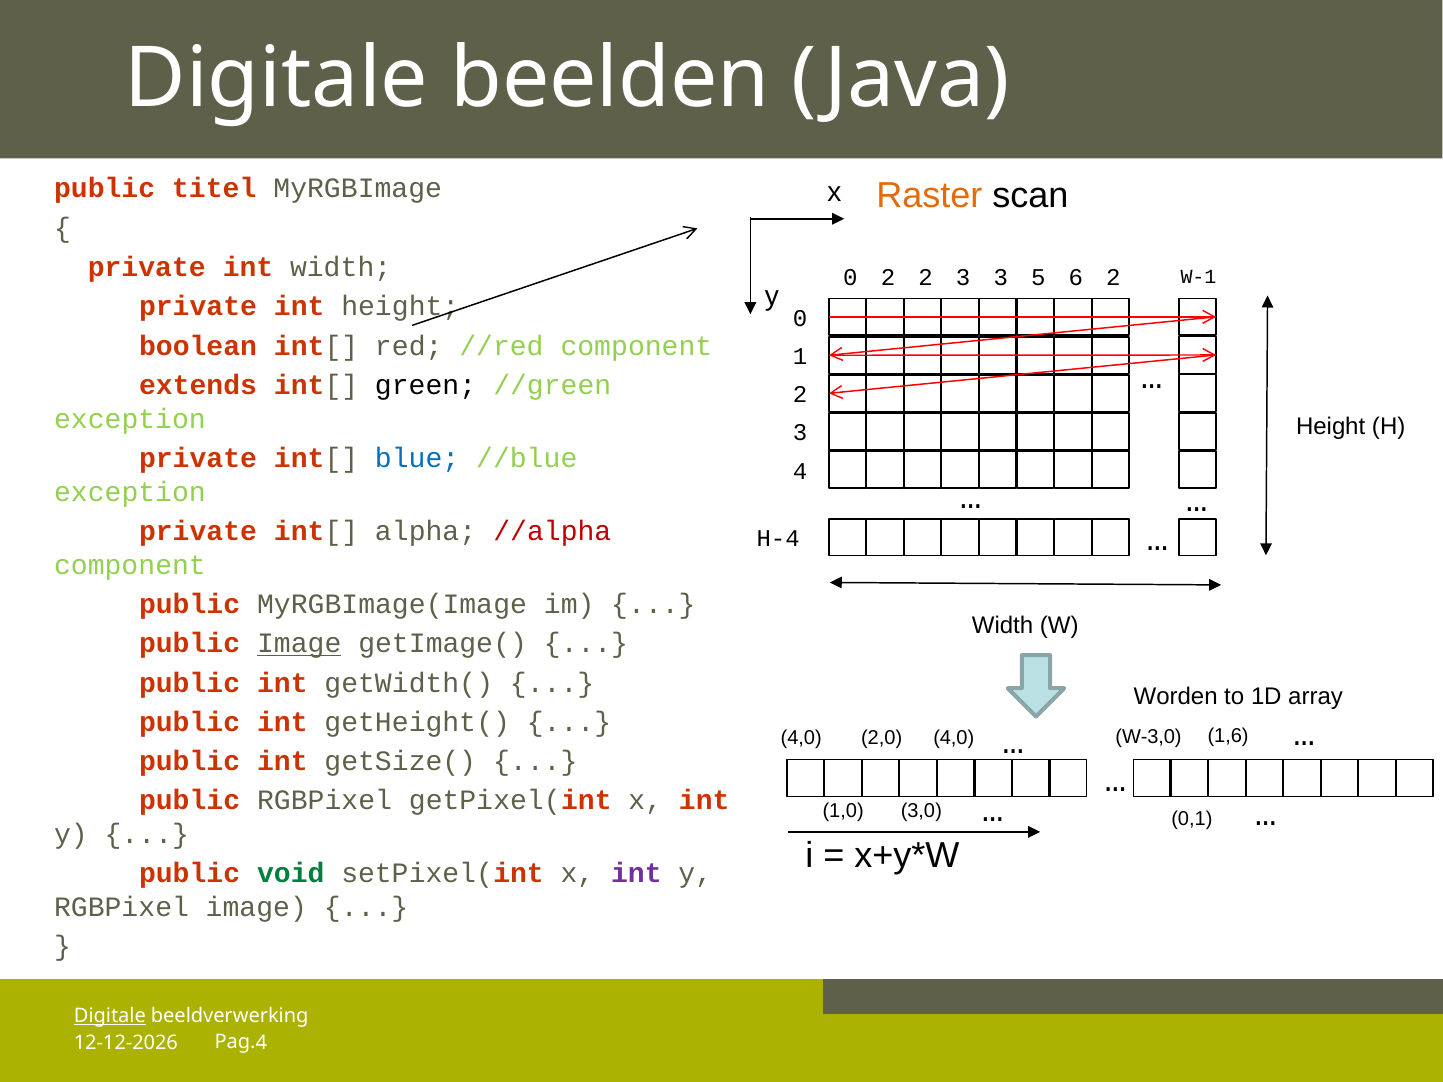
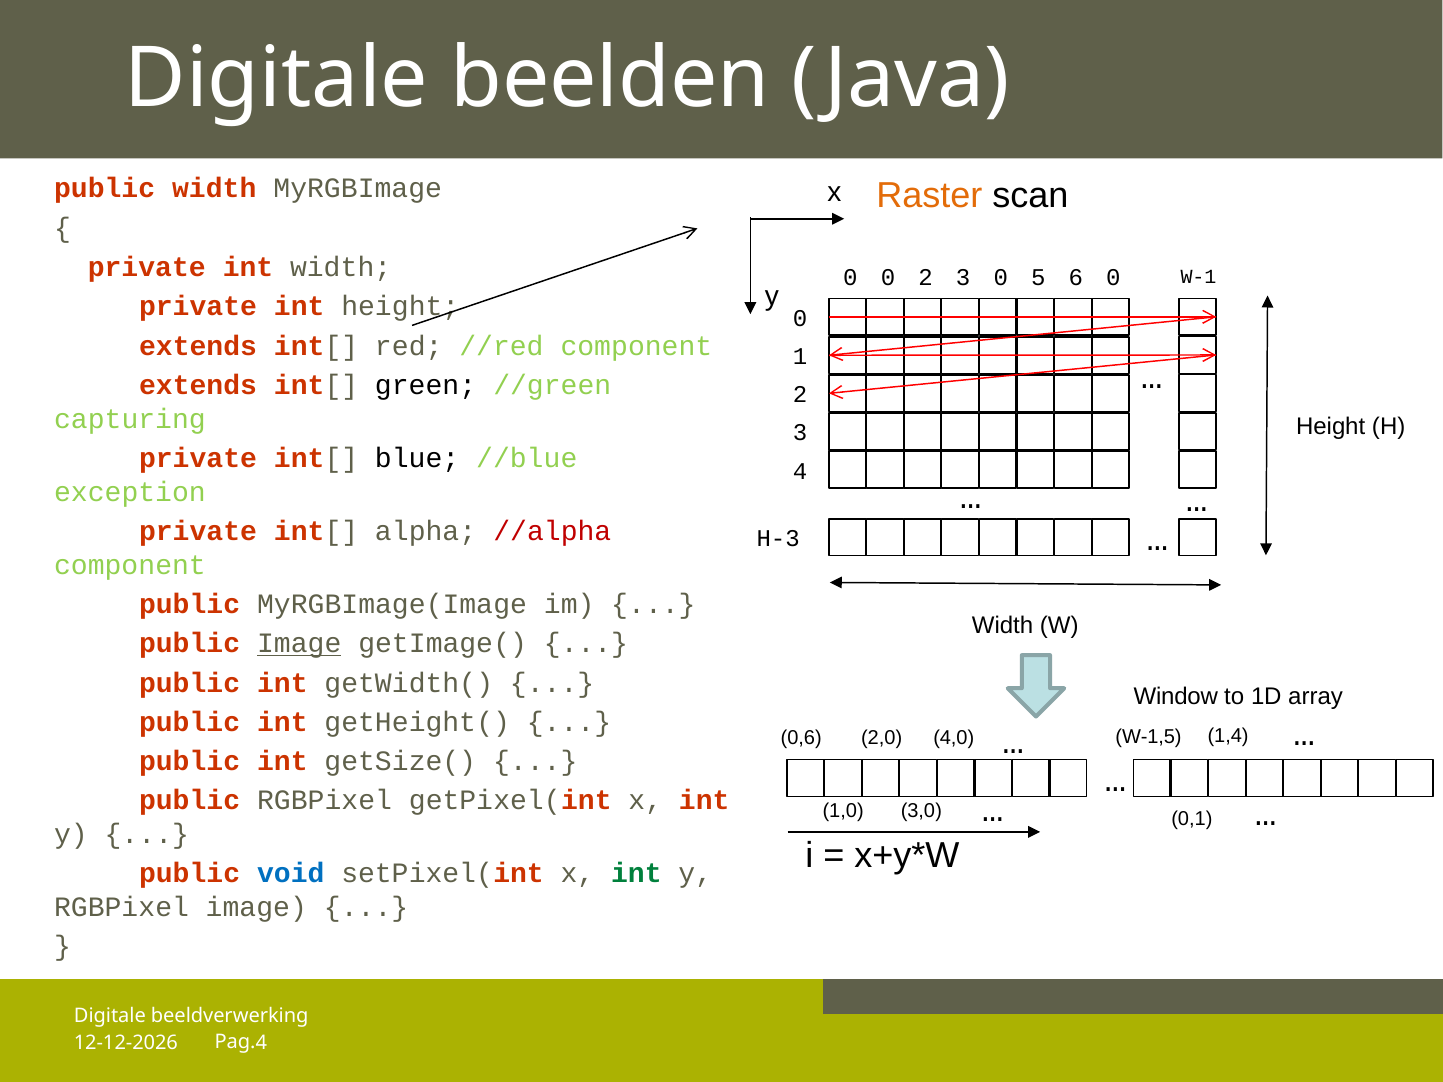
public titel: titel -> width (214, 189)
0 2: 2 -> 0 (888, 277)
3 3: 3 -> 0 (1001, 277)
6 2: 2 -> 0 (1113, 277)
boolean: boolean -> extends (198, 346)
exception: exception -> capturing (130, 419)
blue colour: blue -> black (417, 458)
H-4: H-4 -> H-3 (778, 539)
Worden: Worden -> Window (1176, 697)
W-3,0: W-3,0 -> W-1,5 (1149, 737)
4,0: 4,0 -> 0,6 (801, 738)
1,6: 1,6 -> 1,4 (1228, 736)
void colour: green -> blue (291, 874)
int colour: purple -> green (636, 874)
Digitale underline: present -> none (110, 1016)
